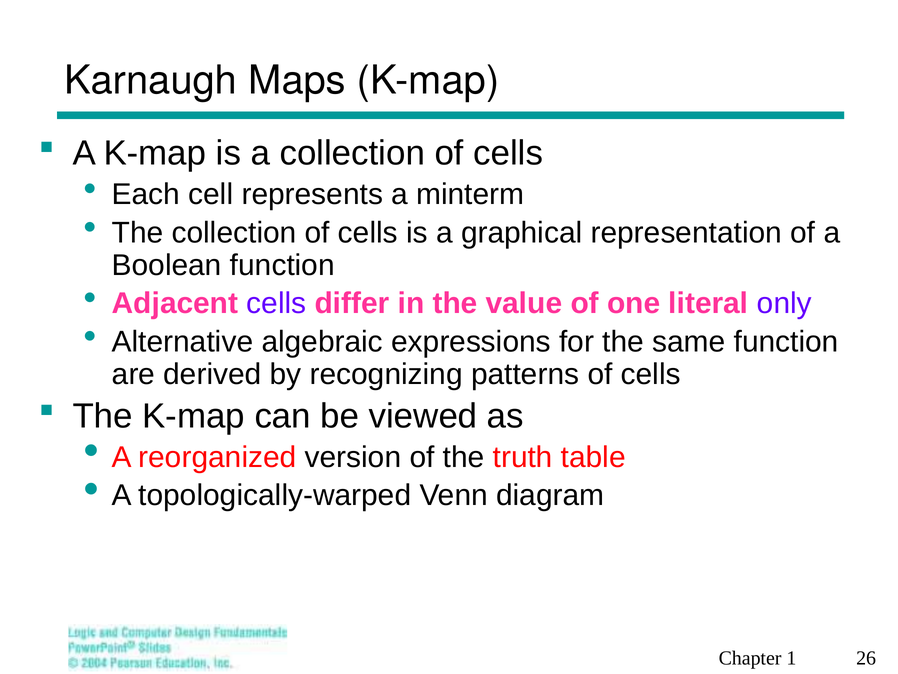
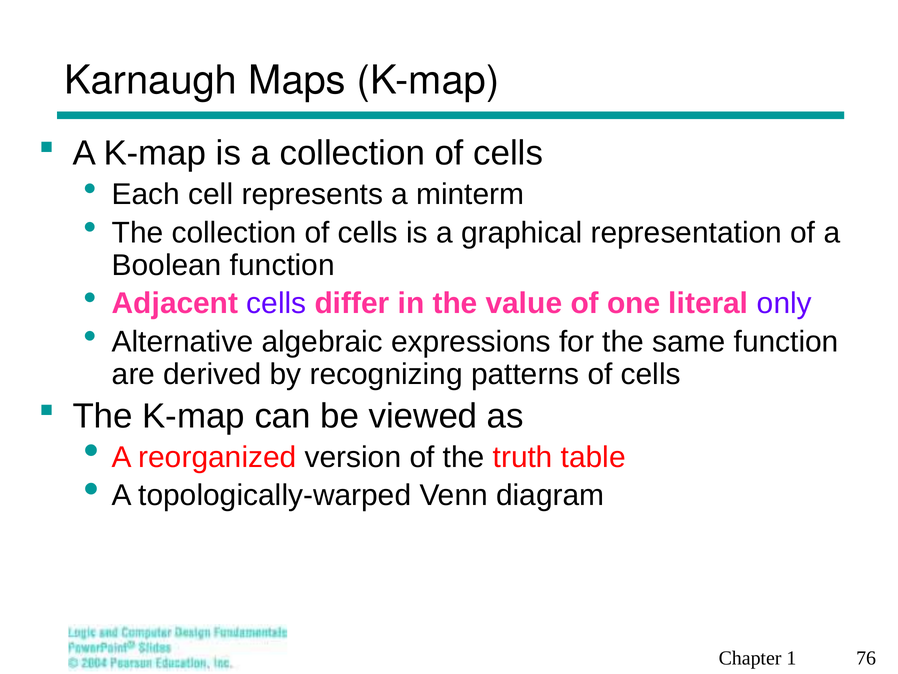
26: 26 -> 76 (866, 658)
